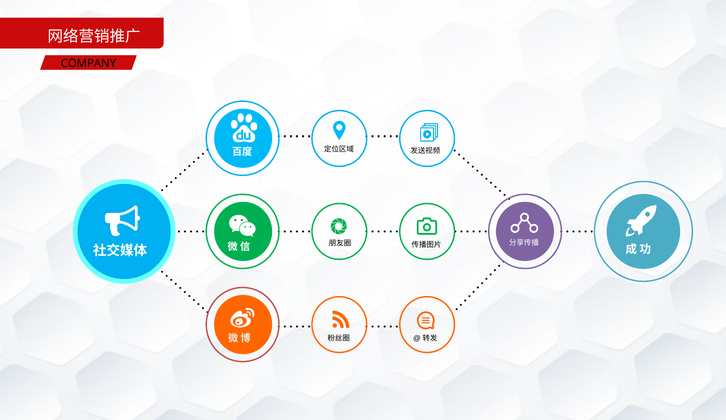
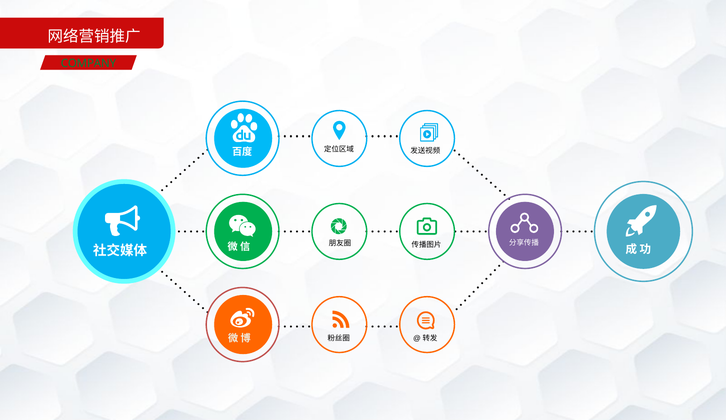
COMPANY colour: black -> green (88, 63)
